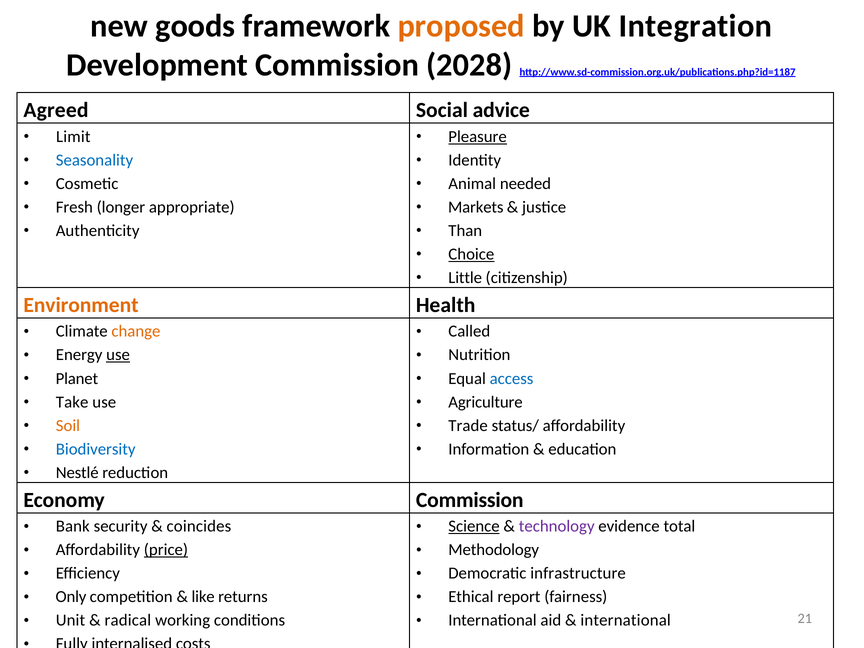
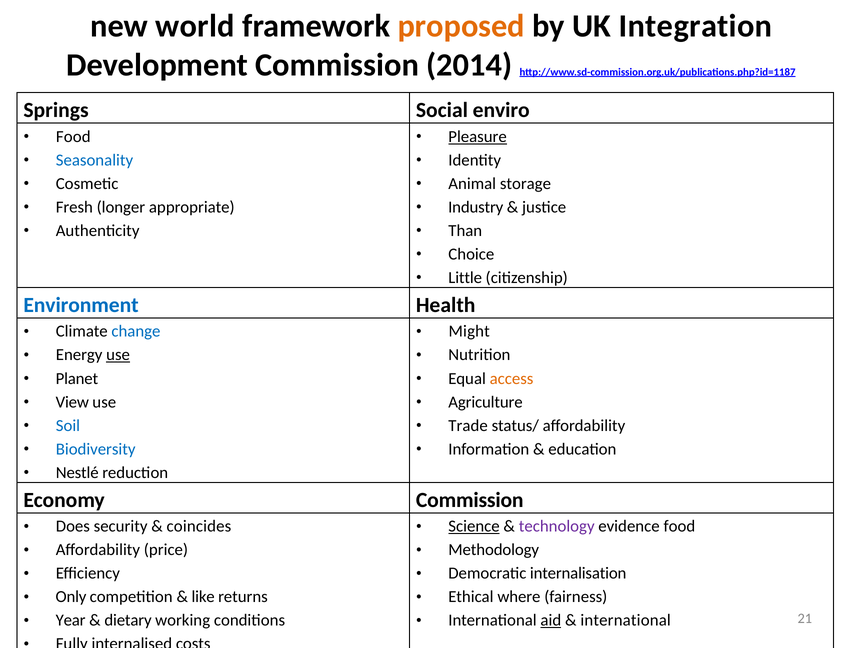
goods: goods -> world (195, 26)
2028: 2028 -> 2014 (469, 65)
Agreed: Agreed -> Springs (56, 110)
advice: advice -> enviro (501, 110)
Limit: Limit -> Food (73, 137)
needed: needed -> storage (525, 184)
Markets: Markets -> Industry (476, 207)
Choice underline: present -> none (471, 254)
Environment colour: orange -> blue (81, 305)
change colour: orange -> blue (136, 331)
Called: Called -> Might (469, 331)
access colour: blue -> orange (512, 378)
Take: Take -> View (72, 402)
Soil colour: orange -> blue (68, 425)
Bank: Bank -> Does (73, 526)
evidence total: total -> food (679, 526)
price underline: present -> none (166, 550)
infrastructure: infrastructure -> internalisation (578, 573)
report: report -> where (519, 597)
Unit: Unit -> Year (71, 620)
radical: radical -> dietary (128, 620)
aid underline: none -> present (551, 620)
